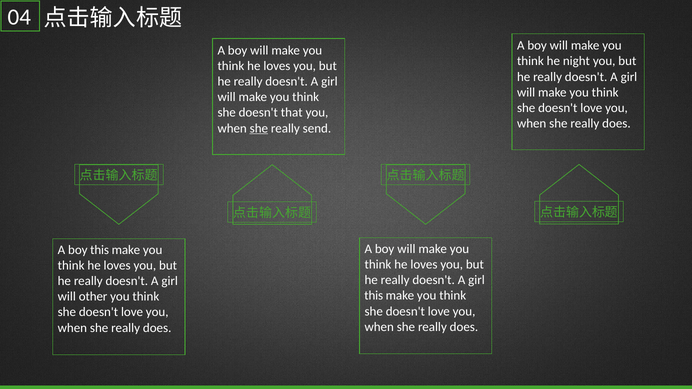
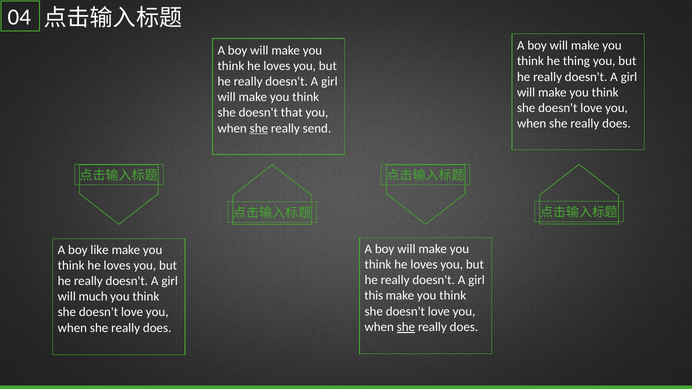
night: night -> thing (576, 61)
boy this: this -> like (100, 250)
other: other -> much (93, 297)
she underline: none -> present (406, 327)
